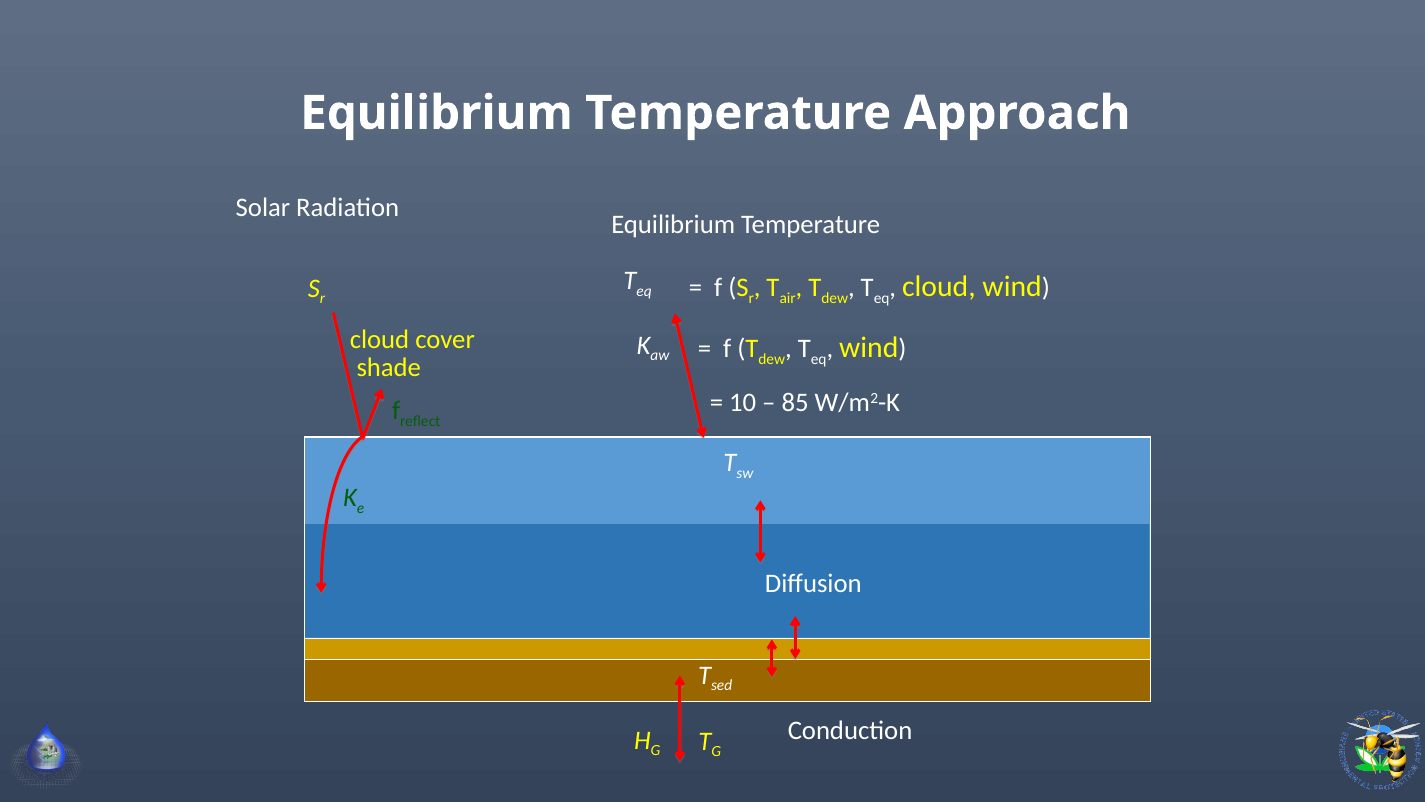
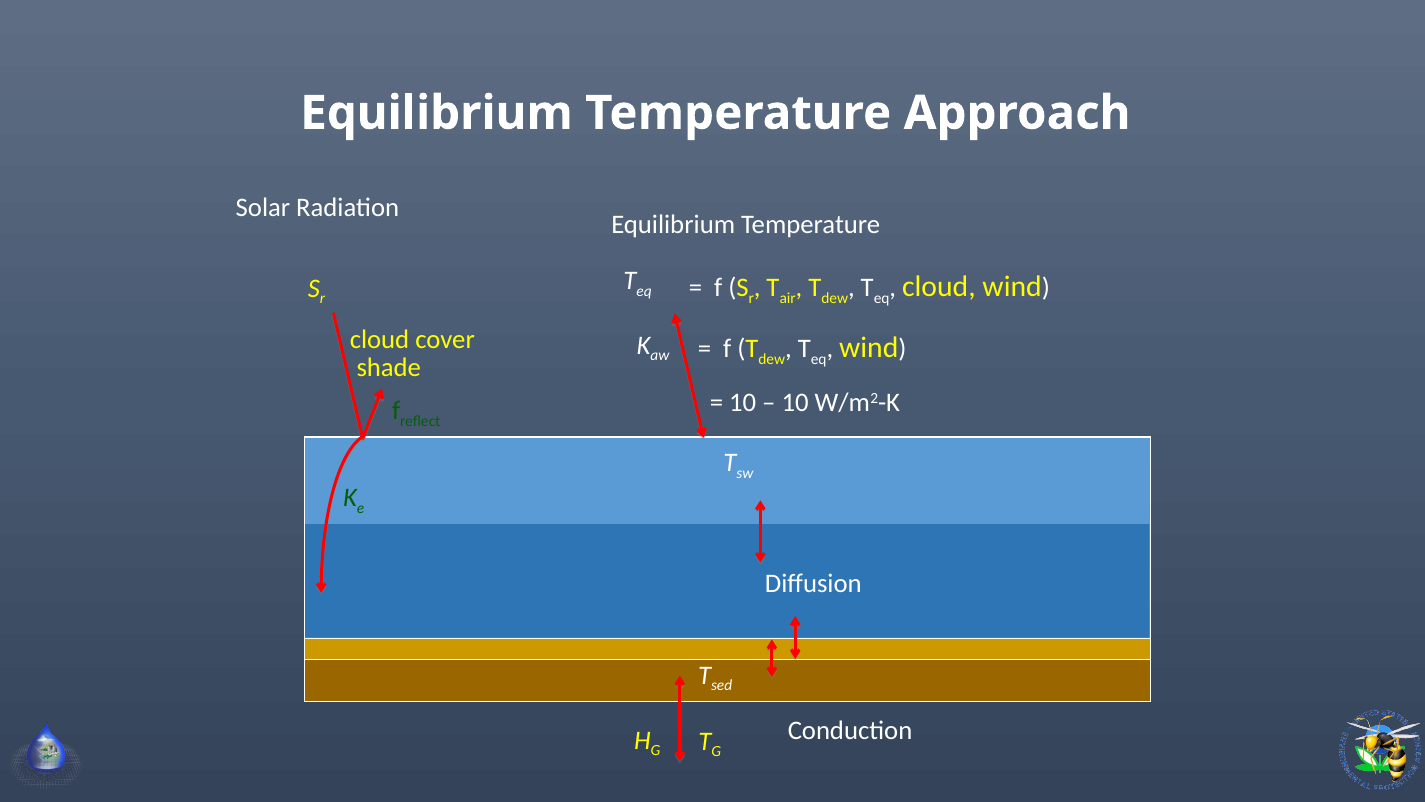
85: 85 -> 10 (795, 403)
